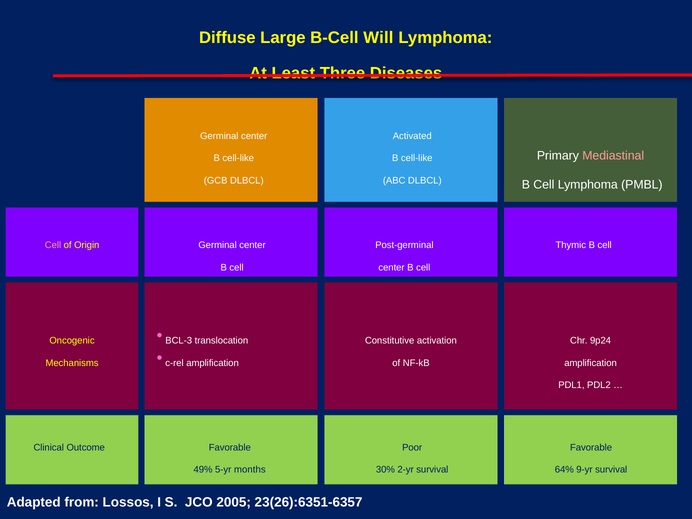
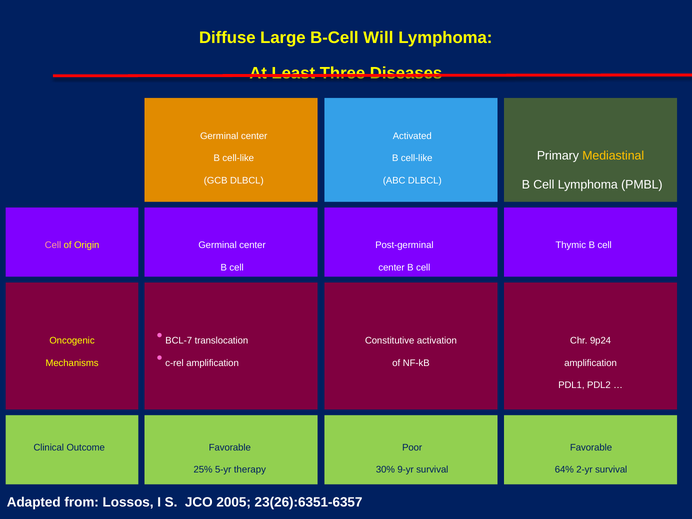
Mediastinal colour: pink -> yellow (613, 156)
BCL-3: BCL-3 -> BCL-7 (179, 341)
49%: 49% -> 25% (203, 470)
months: months -> therapy (250, 470)
2-yr: 2-yr -> 9-yr (406, 470)
9-yr: 9-yr -> 2-yr (584, 470)
